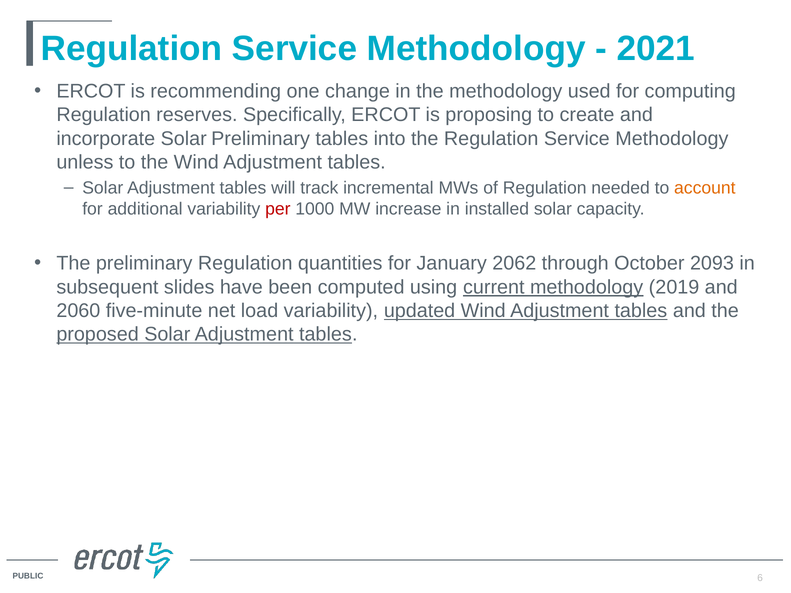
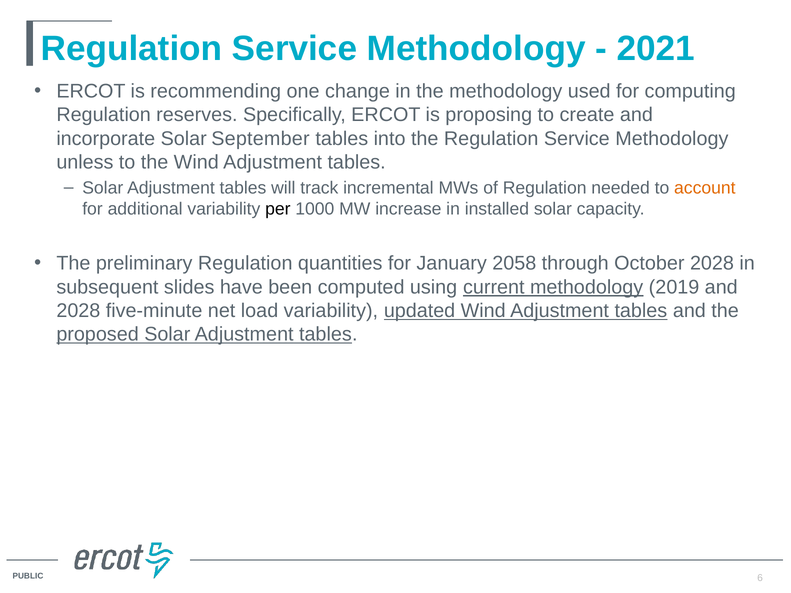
Solar Preliminary: Preliminary -> September (260, 139)
per colour: red -> black (278, 209)
2062: 2062 -> 2058 (514, 263)
October 2093: 2093 -> 2028 (712, 263)
2060: 2060 -> 2028 (78, 311)
